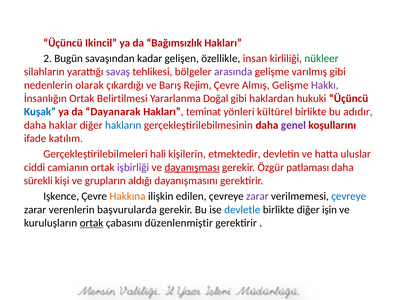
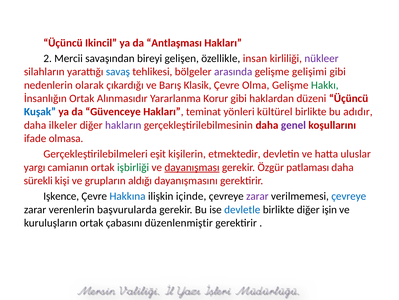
Bağımsızlık: Bağımsızlık -> Antlaşması (174, 43)
Bugün: Bugün -> Mercii (69, 58)
kadar: kadar -> bireyi (150, 58)
nükleer colour: green -> purple (322, 58)
savaş colour: purple -> blue (118, 72)
varılmış: varılmış -> gelişimi (309, 72)
Rejim: Rejim -> Klasik (198, 85)
Almış: Almış -> Olma (256, 85)
Hakkı colour: purple -> green (325, 85)
Belirtilmesi: Belirtilmesi -> Alınmasıdır (122, 98)
Doğal: Doğal -> Korur (216, 98)
hukuki: hukuki -> düzeni (311, 98)
Dayanarak: Dayanarak -> Güvenceye (113, 112)
haklar: haklar -> ilkeler (63, 125)
hakların colour: blue -> purple (123, 125)
katılım: katılım -> olmasa (66, 138)
hali: hali -> eşit (158, 154)
ciddi: ciddi -> yargı (35, 167)
işbirliği colour: purple -> green (133, 167)
Hakkına colour: orange -> blue (128, 196)
edilen: edilen -> içinde (191, 196)
ortak underline: present -> none (92, 222)
